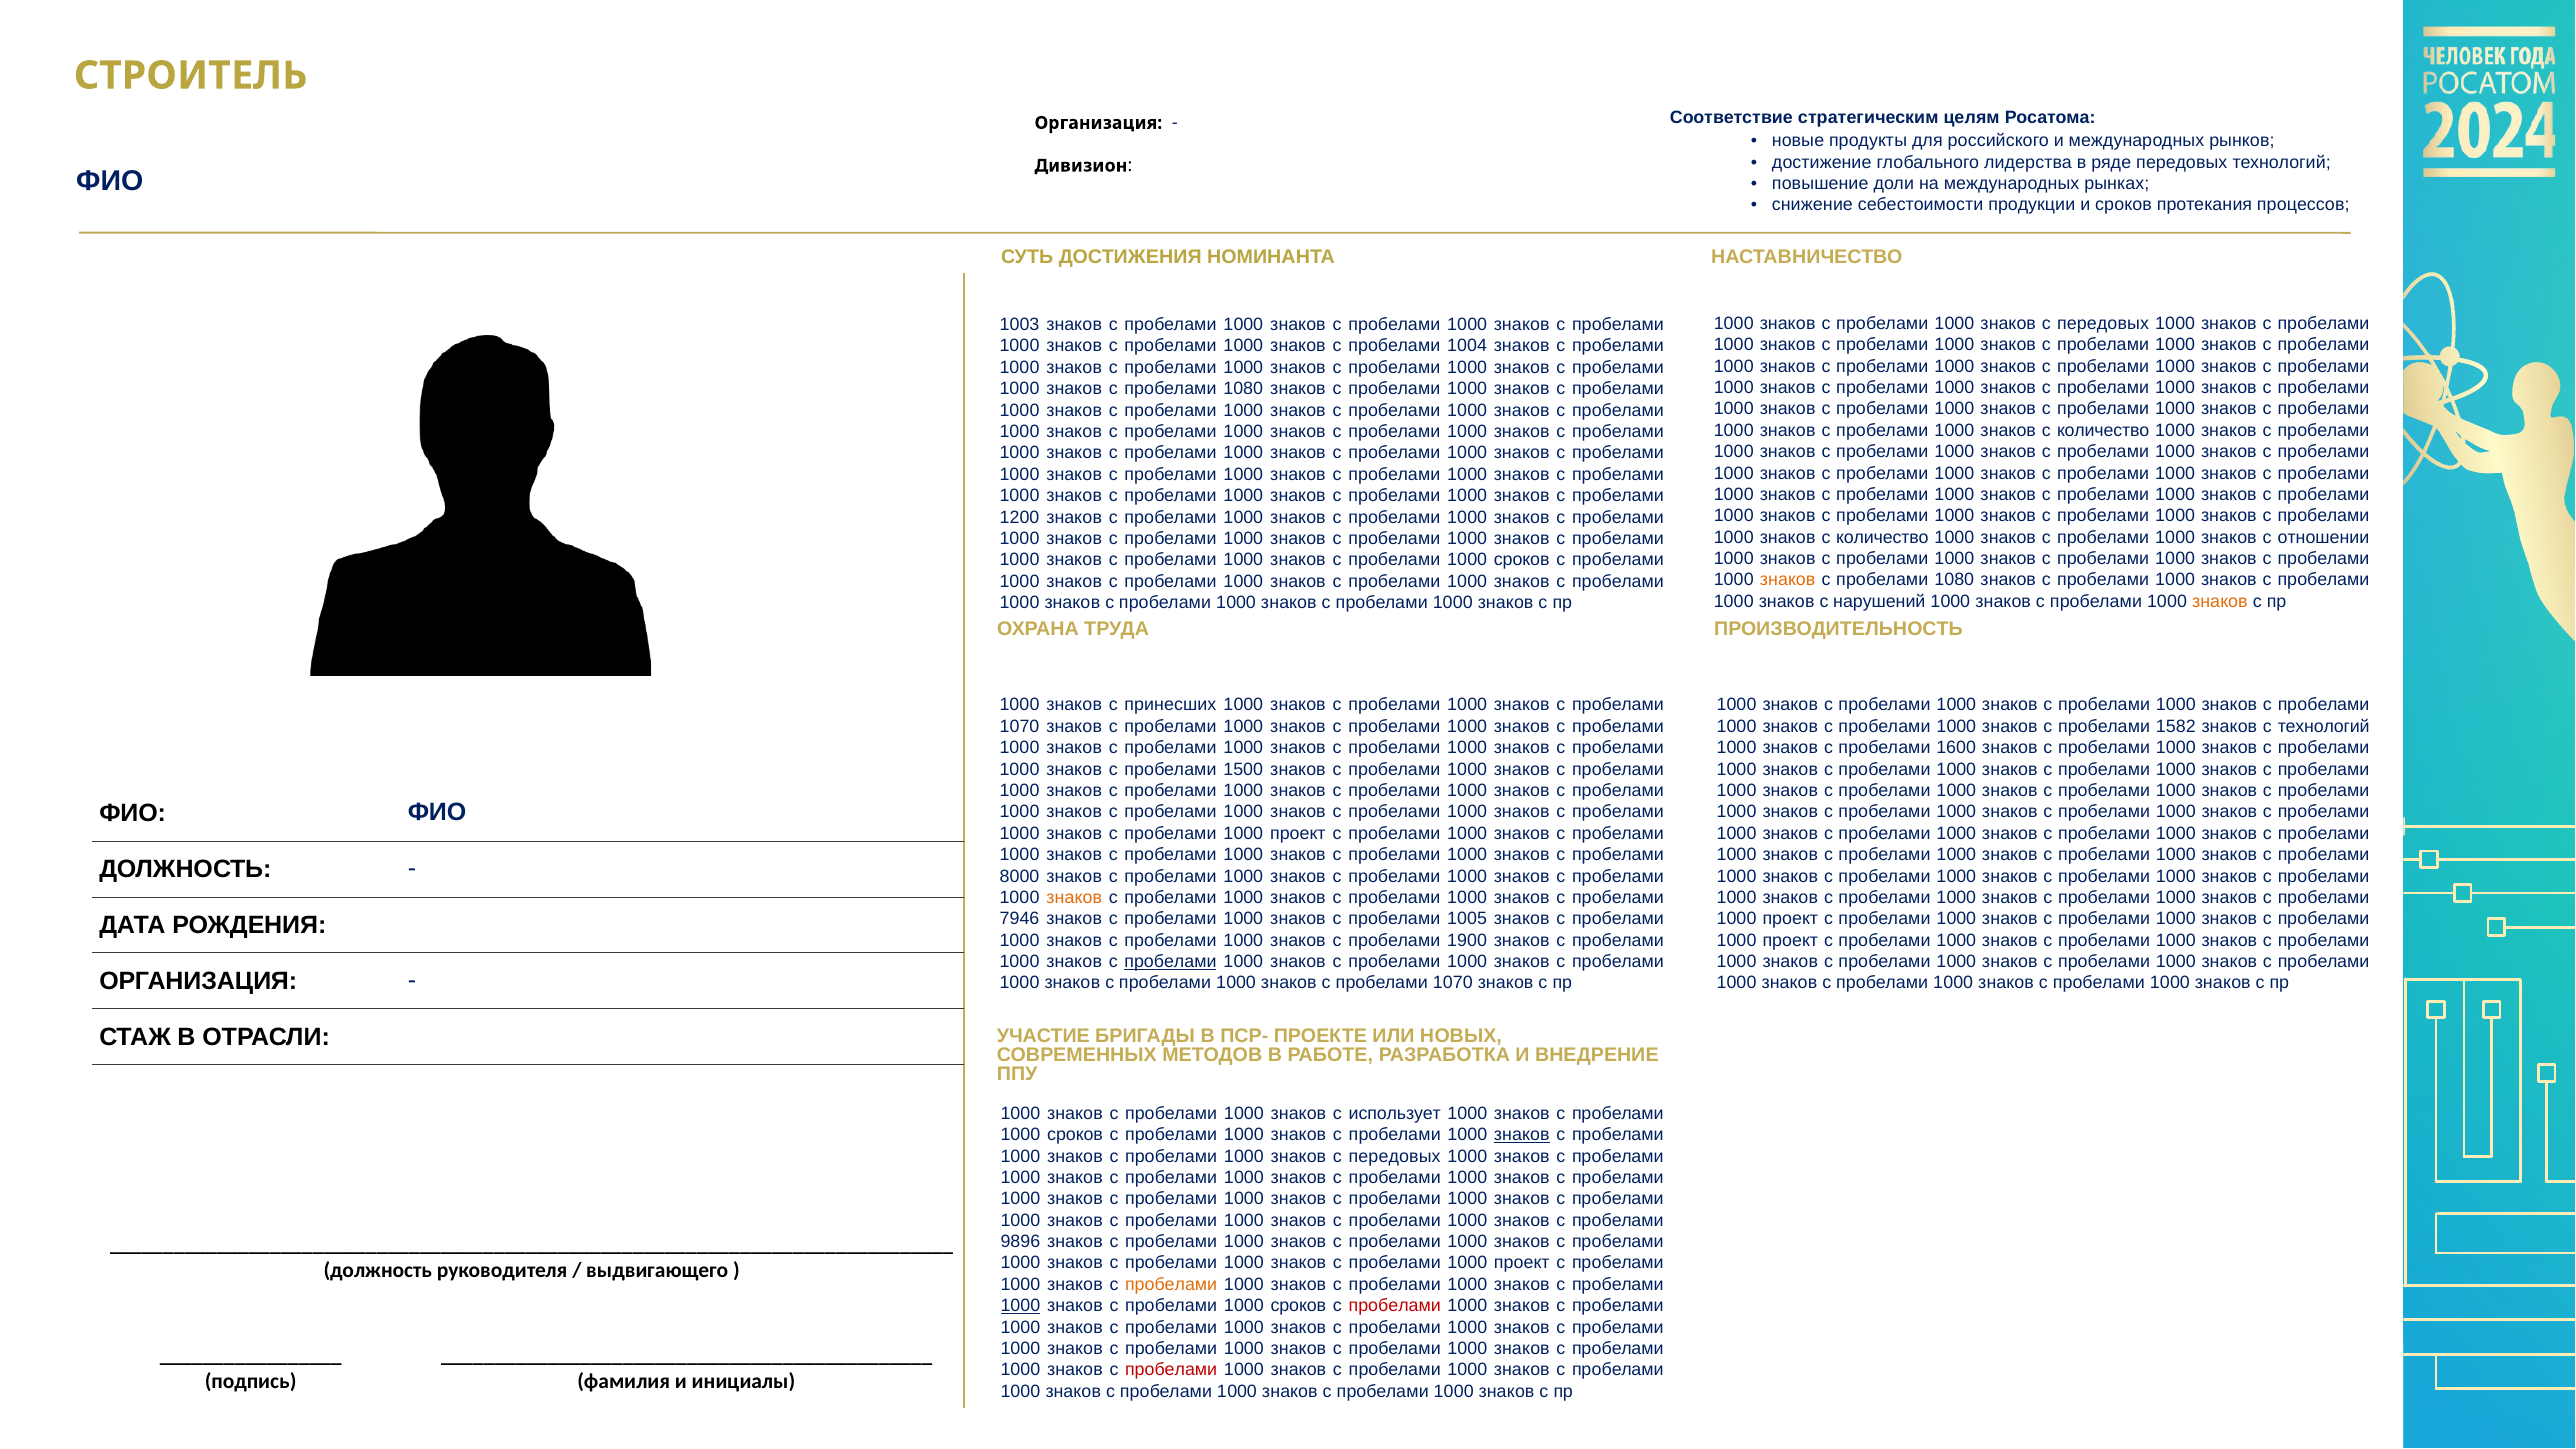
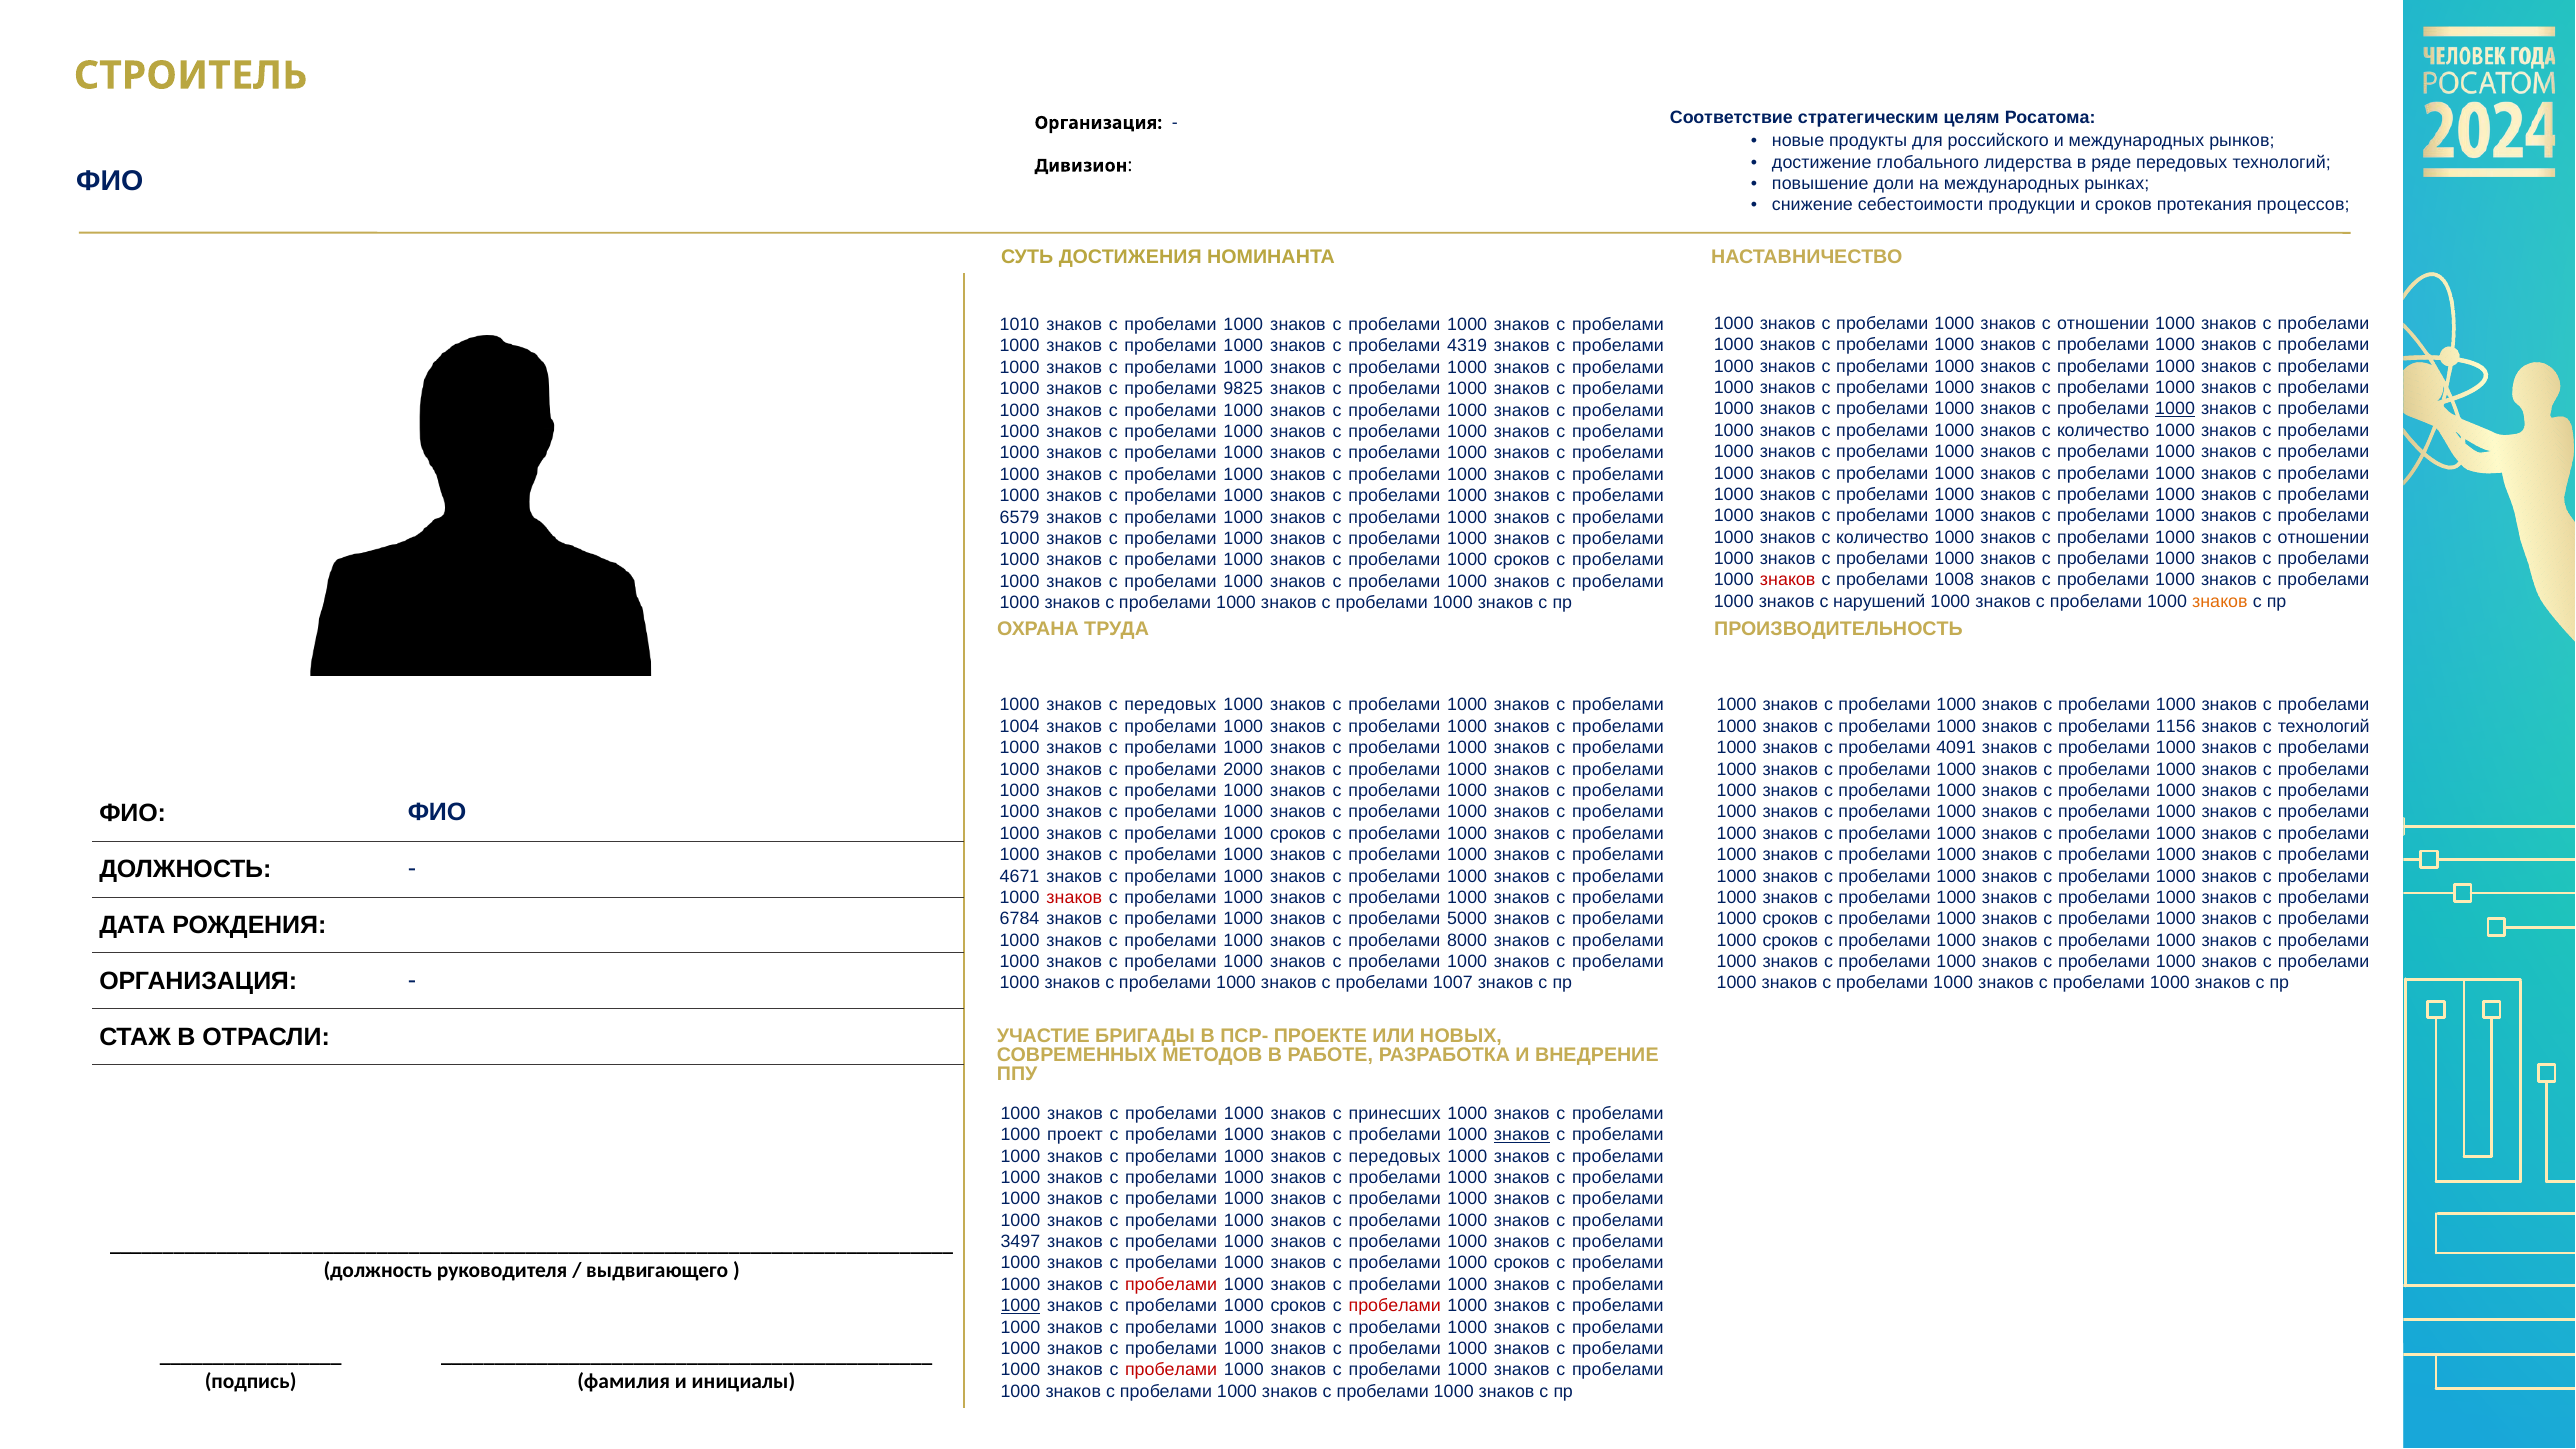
передовых: передовых -> отношении (2103, 324)
1003: 1003 -> 1010 (1020, 325)
1004: 1004 -> 4319 (1467, 346)
1080: 1080 -> 9825 (1243, 389)
1000 underline: none -> present (2175, 409)
1200: 1200 -> 6579 (1020, 517)
знаков colour: orange -> red (1788, 580)
1080: 1080 -> 1008 (1954, 580)
принесших: принесших -> передовых (1170, 705)
1070: 1070 -> 1004 (1020, 727)
1582: 1582 -> 1156 (2176, 727)
1600: 1600 -> 4091 (1956, 748)
1500: 1500 -> 2000 (1243, 769)
проект: проект -> сроков (1298, 833)
8000: 8000 -> 4671 (1020, 876)
знаков colour: orange -> red (1074, 898)
7946: 7946 -> 6784 (1020, 919)
1005: 1005 -> 5000 (1467, 919)
проект: проект -> сроков (1790, 919)
1900: 1900 -> 8000 (1467, 940)
проект: проект -> сроков (1790, 940)
пробелами underline: present -> none (1170, 962)
1070: 1070 -> 1007 (1453, 983)
использует: использует -> принесших (1395, 1114)
сроков: сроков -> проект (1075, 1135)
9896: 9896 -> 3497 (1020, 1242)
проект: проект -> сроков (1522, 1263)
пробелами colour: orange -> red (1171, 1285)
